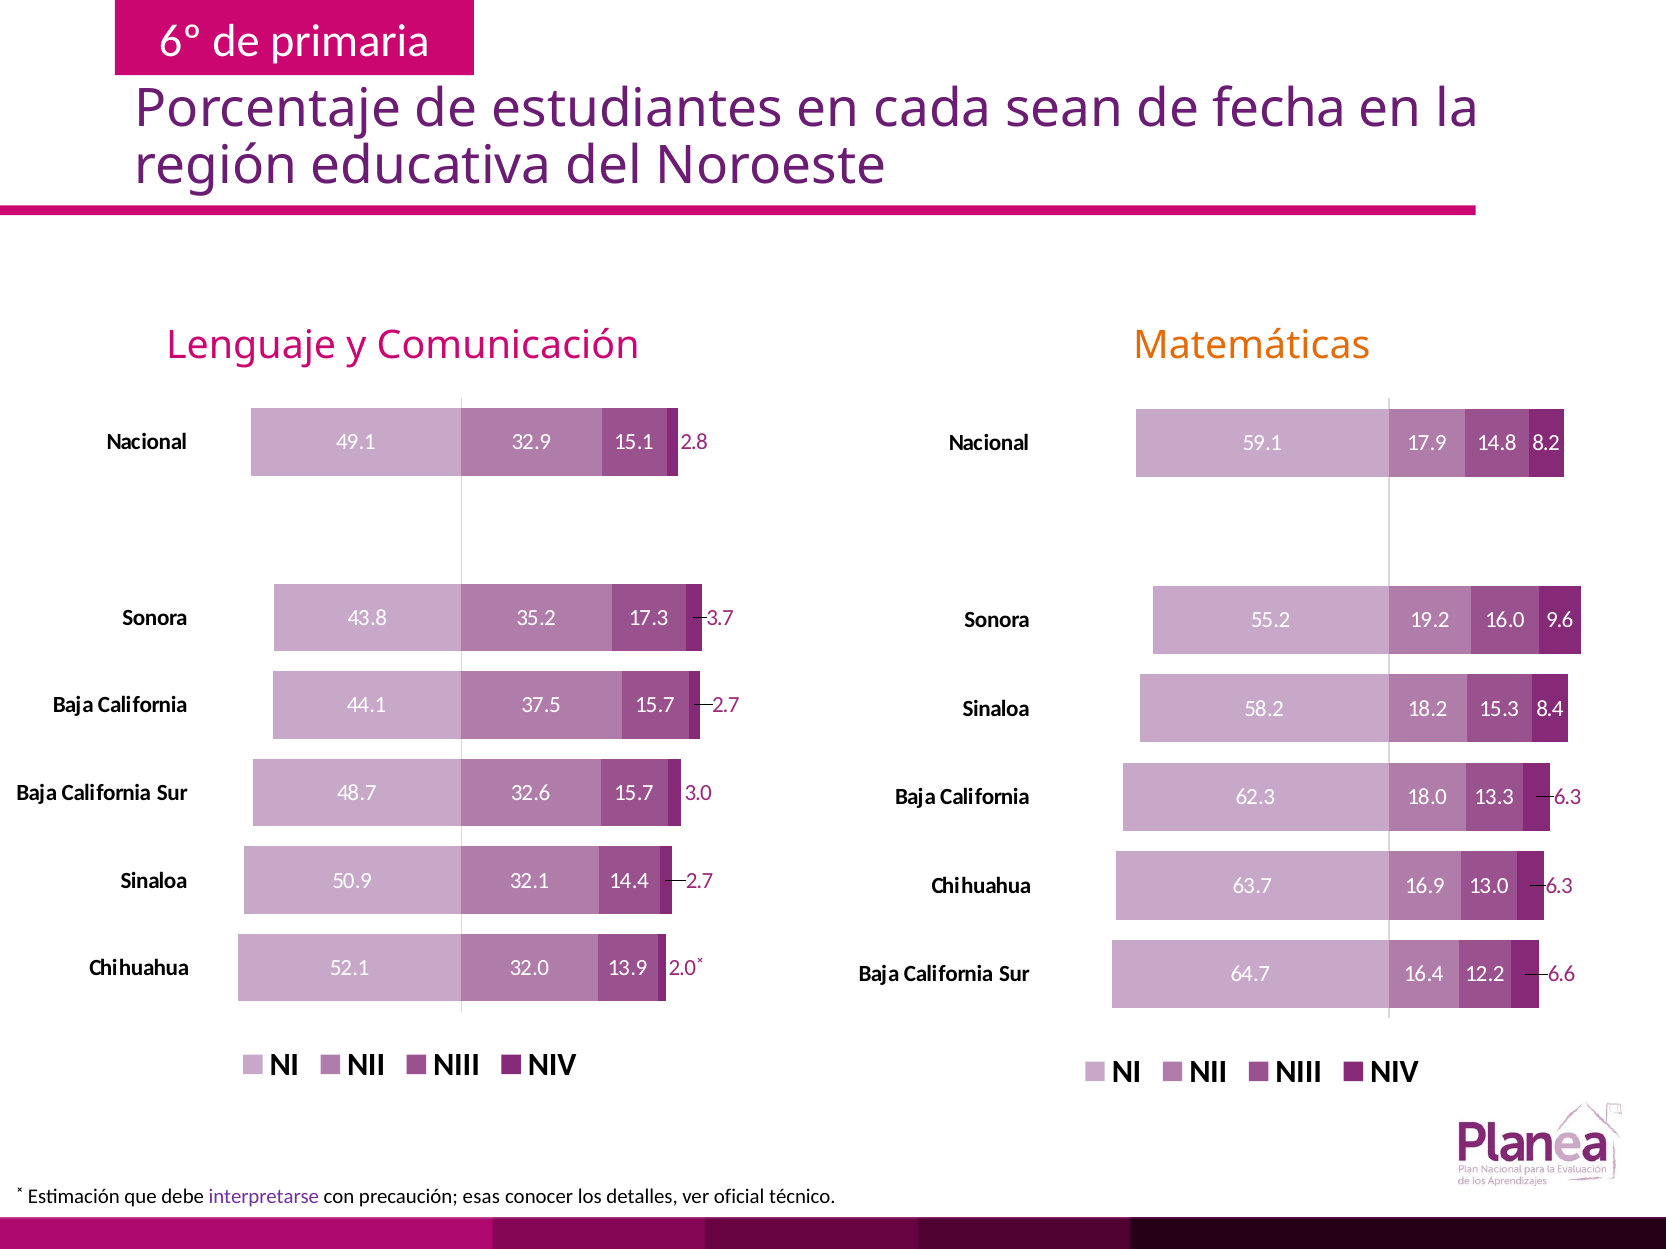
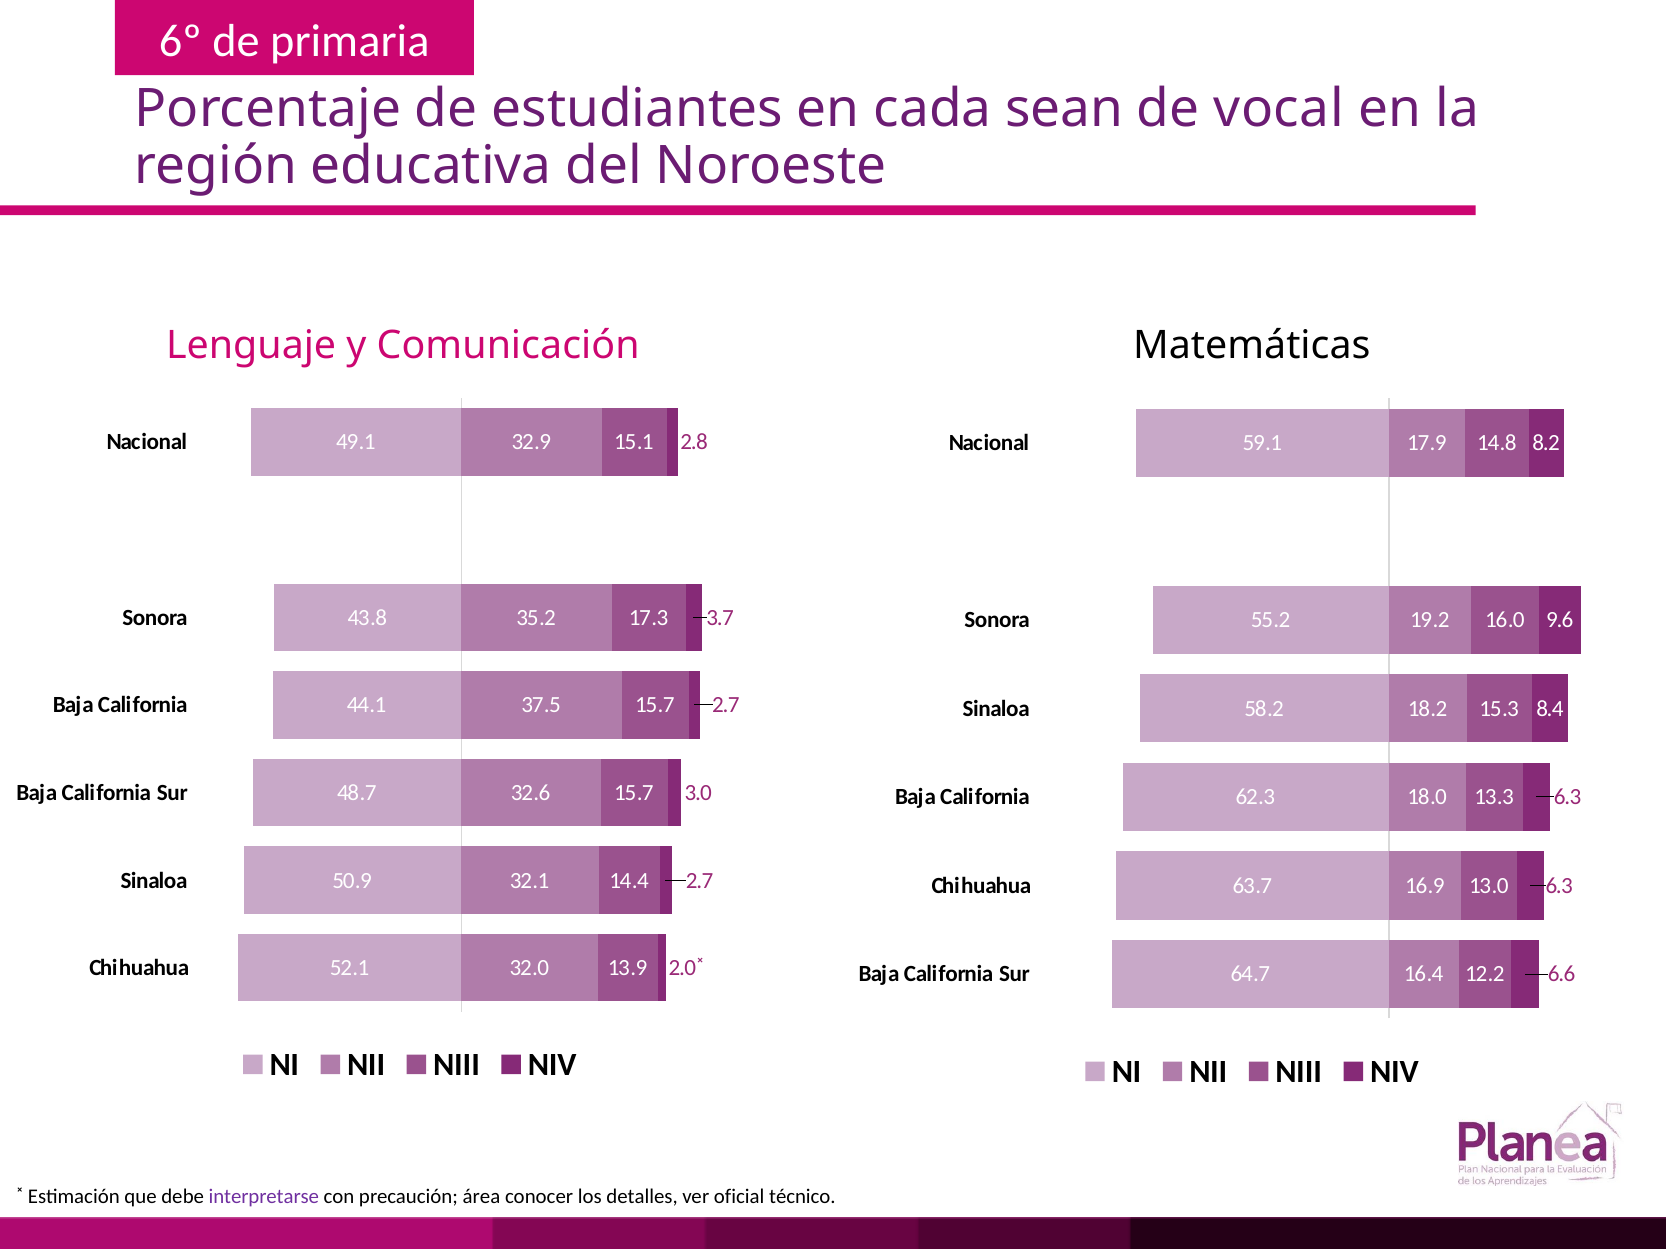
fecha: fecha -> vocal (1279, 109)
Matemáticas colour: orange -> black (1252, 346)
esas: esas -> área (481, 1198)
